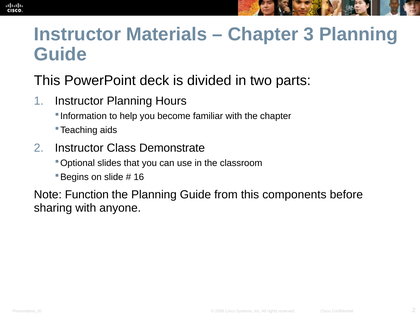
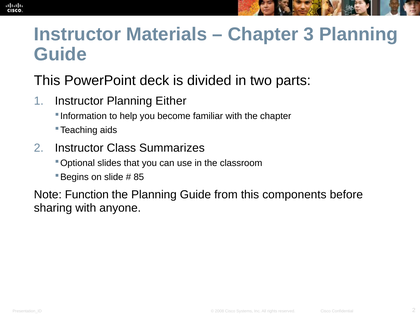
Hours: Hours -> Either (171, 101)
Demonstrate: Demonstrate -> Summarizes (172, 148)
16: 16 -> 85 (139, 177)
